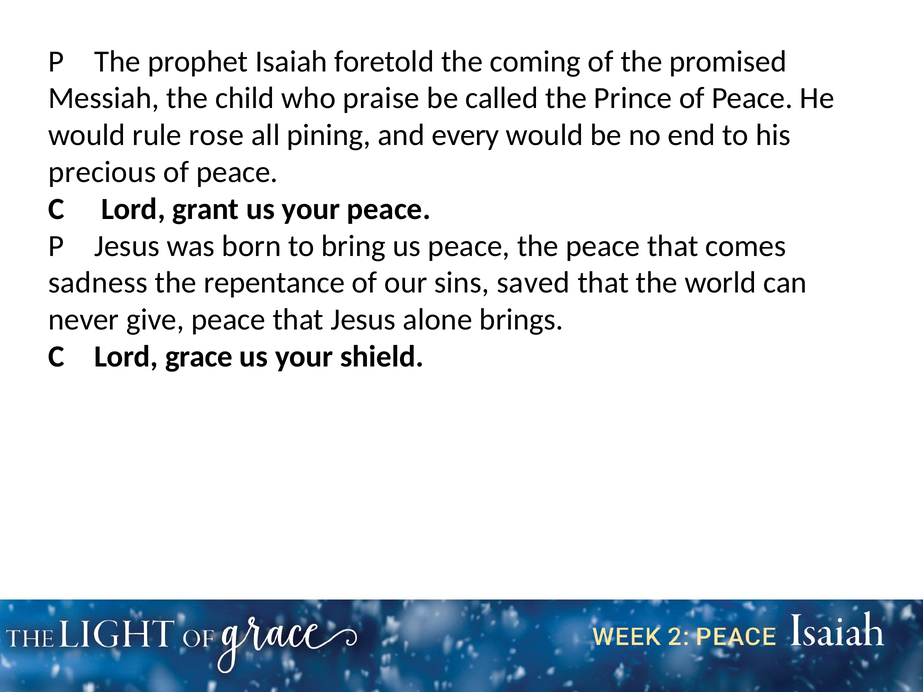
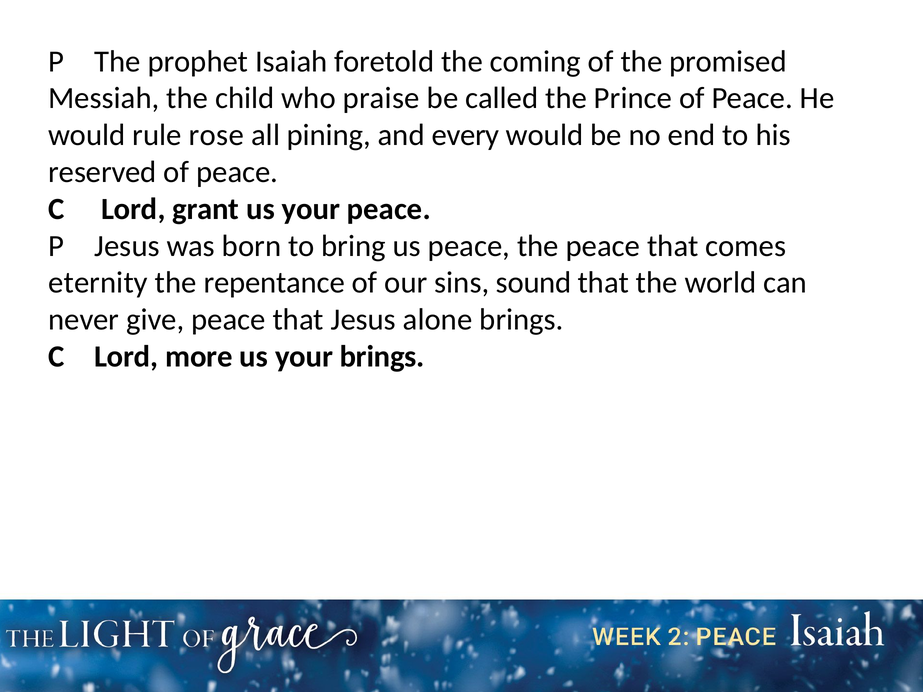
precious: precious -> reserved (102, 172)
sadness: sadness -> eternity (98, 283)
saved: saved -> sound (534, 283)
grace: grace -> more (199, 357)
your shield: shield -> brings (382, 357)
